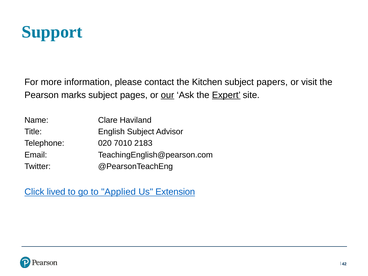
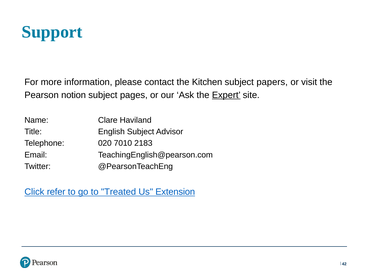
marks: marks -> notion (74, 95)
our underline: present -> none (168, 95)
lived: lived -> refer (56, 192)
Applied: Applied -> Treated (119, 192)
